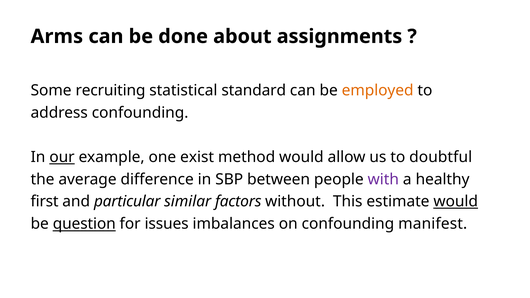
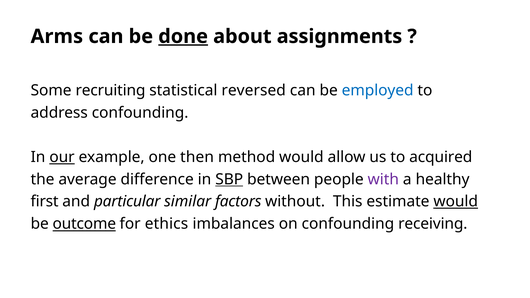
done underline: none -> present (183, 36)
standard: standard -> reversed (254, 91)
employed colour: orange -> blue (378, 91)
exist: exist -> then (197, 157)
doubtful: doubtful -> acquired (441, 157)
SBP underline: none -> present (229, 179)
question: question -> outcome (84, 224)
issues: issues -> ethics (167, 224)
manifest: manifest -> receiving (433, 224)
